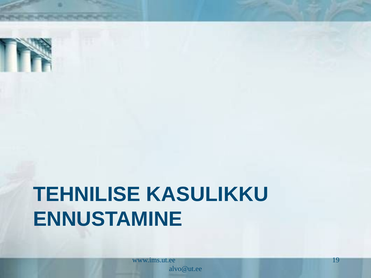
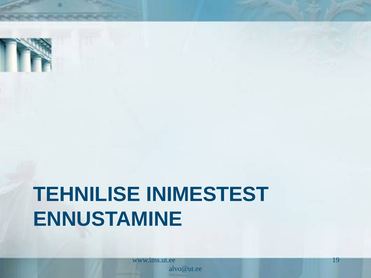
KASULIKKU: KASULIKKU -> INIMESTEST (207, 194)
